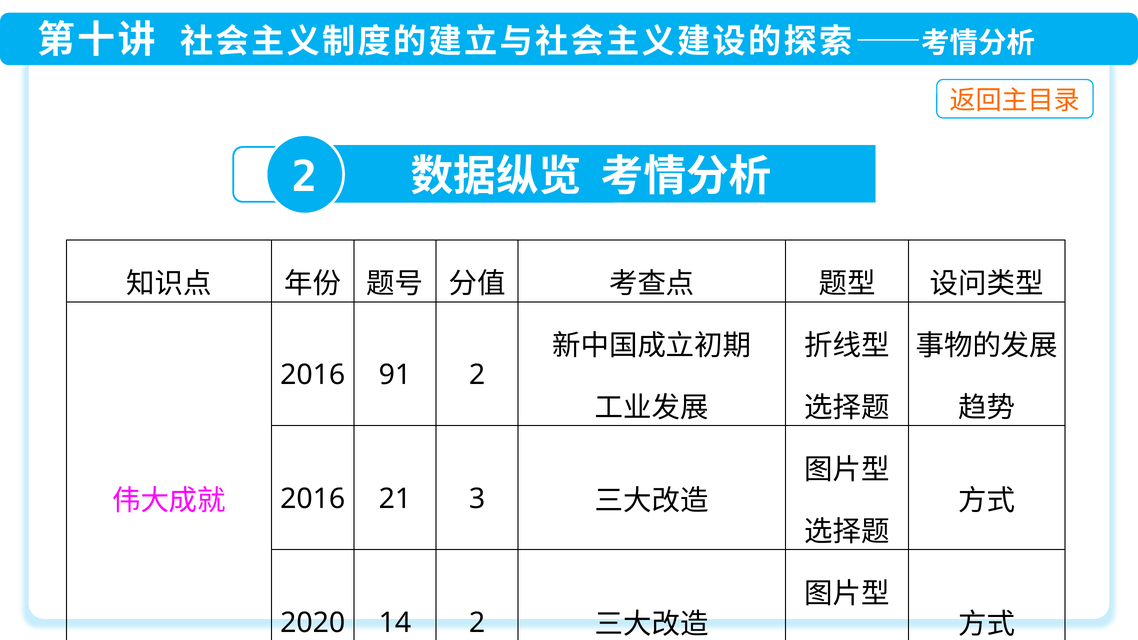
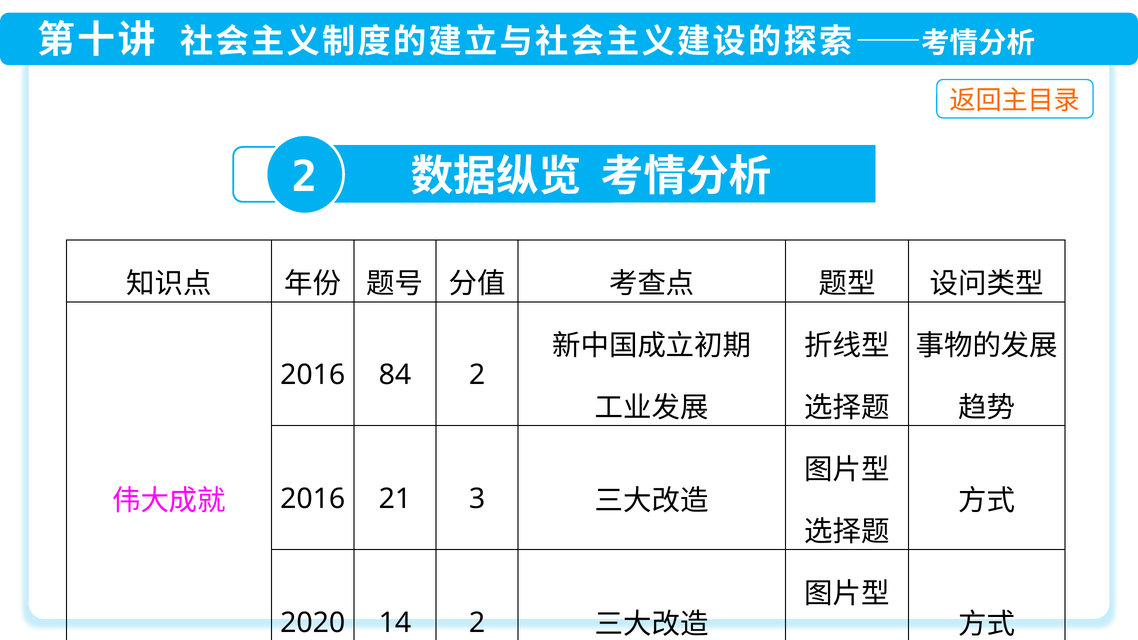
91: 91 -> 84 (395, 375)
